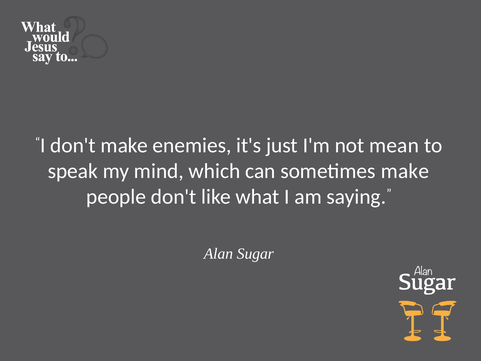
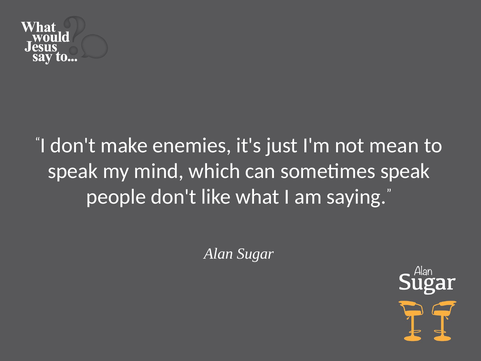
sometimes make: make -> speak (405, 171)
